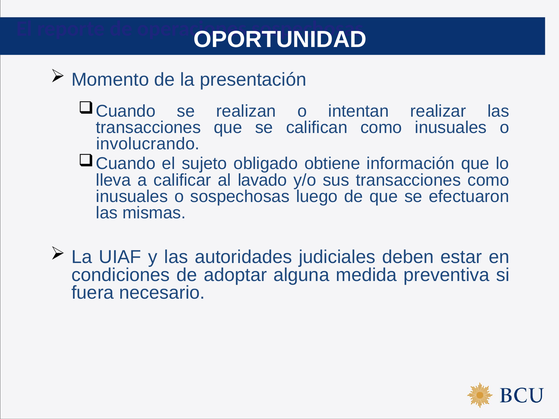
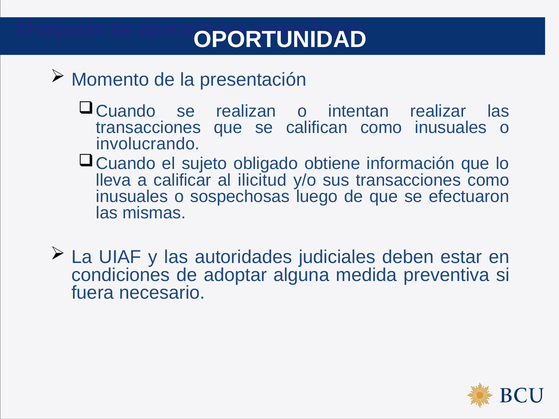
lavado: lavado -> ilicitud (262, 180)
